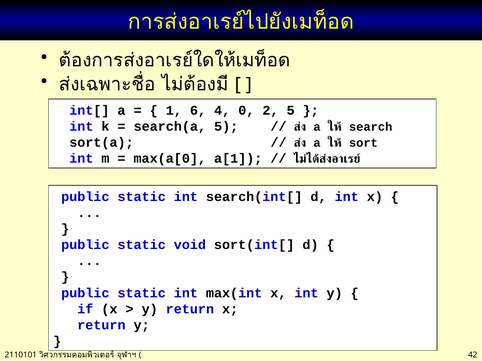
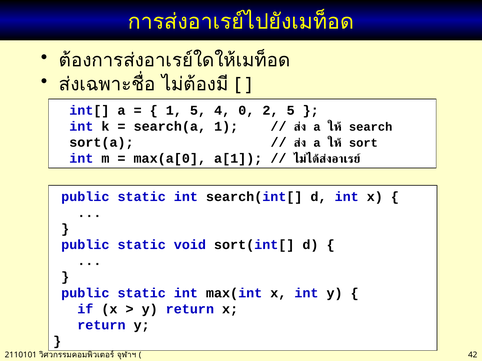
1 6: 6 -> 5 (198, 110)
search(a 5: 5 -> 1 (226, 127)
